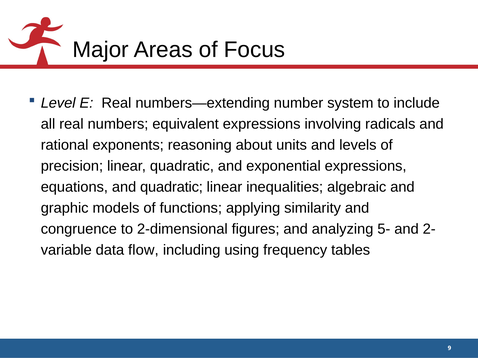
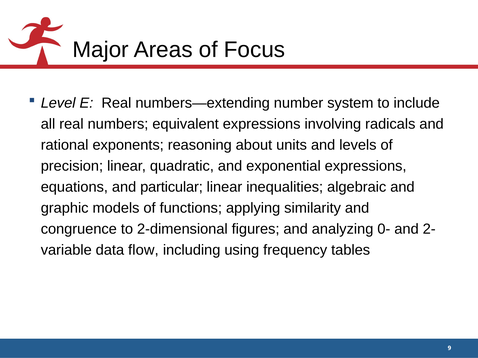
and quadratic: quadratic -> particular (171, 187)
5-: 5- -> 0- (384, 229)
